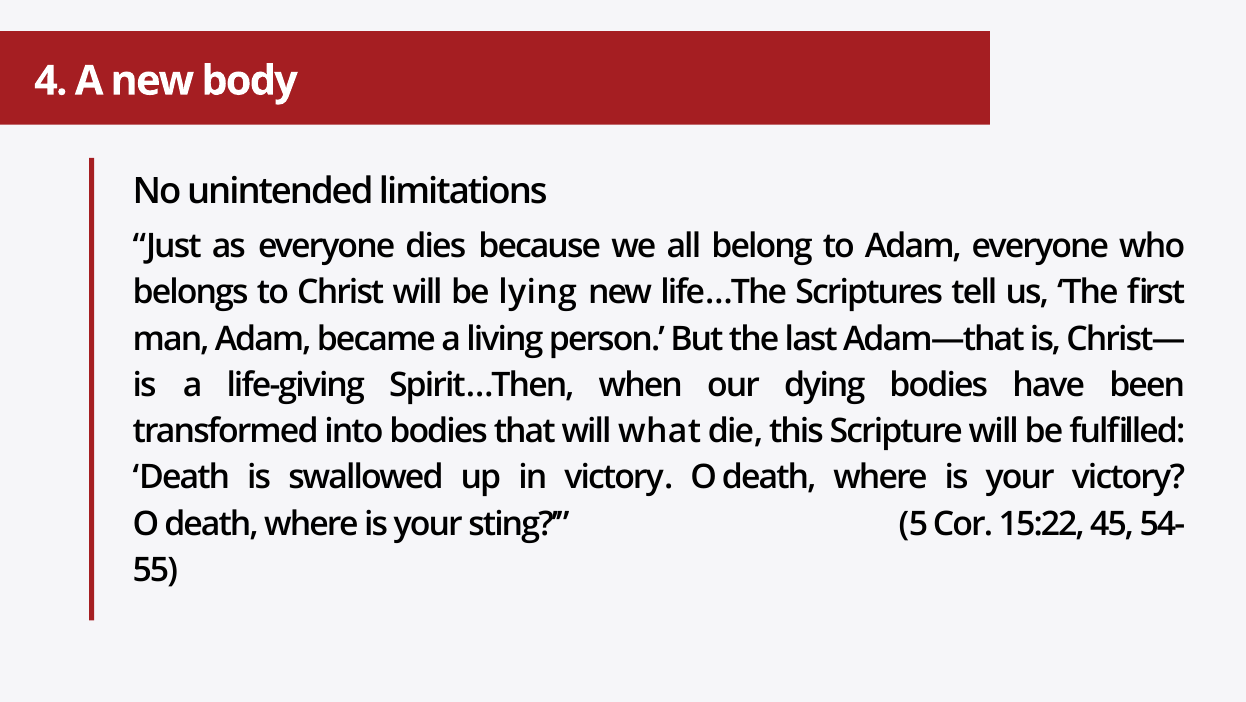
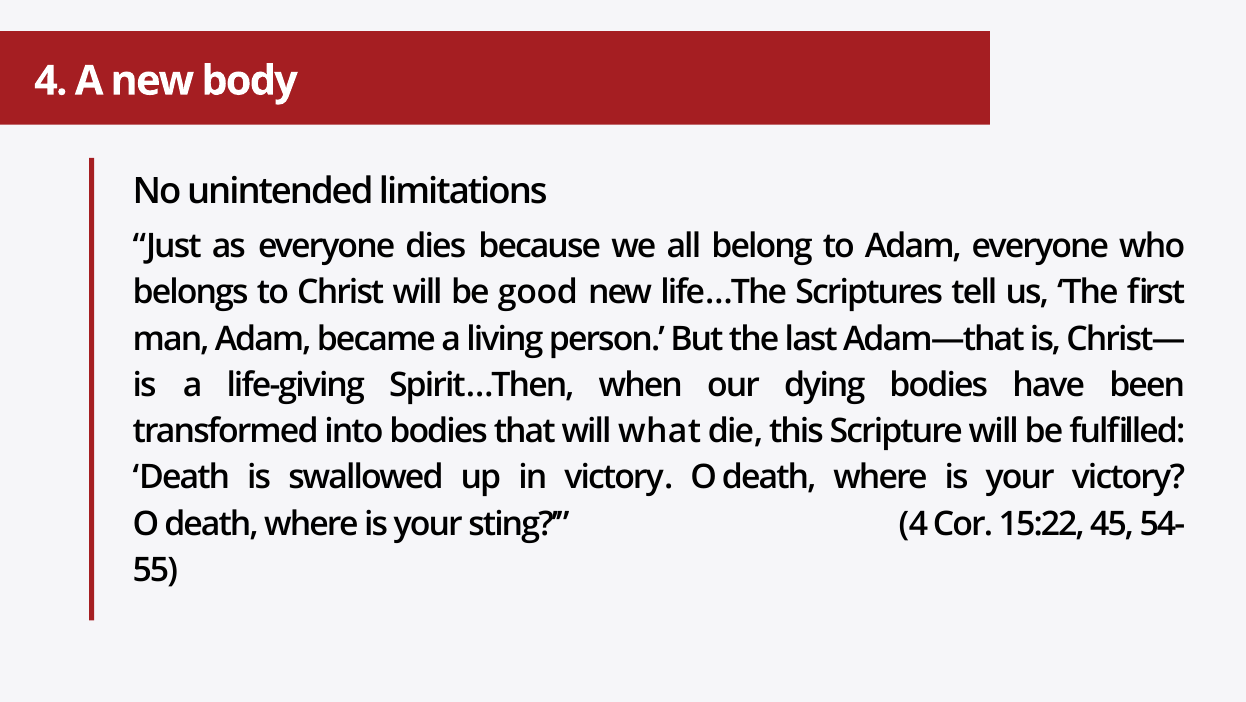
lying: lying -> good (538, 293)
sting 5: 5 -> 4 (913, 524)
